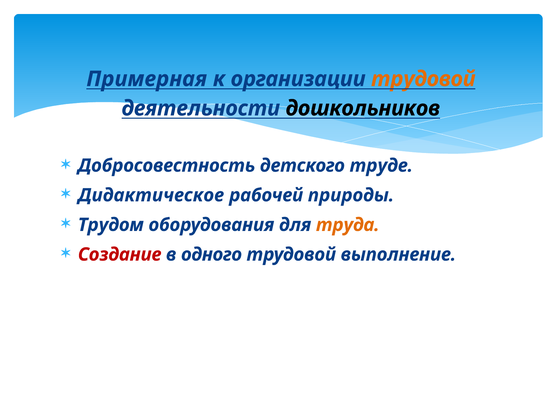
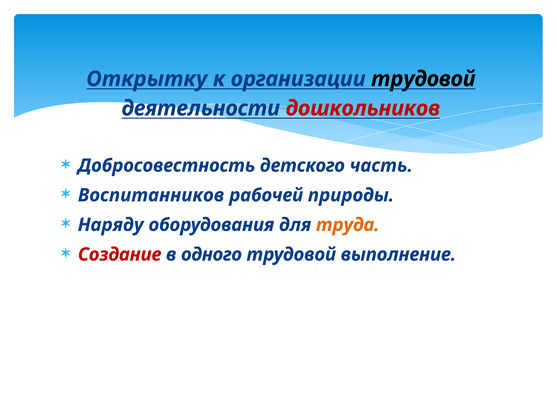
Примерная: Примерная -> Открытку (147, 79)
трудовой colour: orange -> black (423, 79)
дошкольников colour: black -> red (363, 108)
труде: труде -> часть (381, 166)
Дидактическое: Дидактическое -> Воспитанников (151, 195)
Трудом: Трудом -> Наряду (111, 225)
